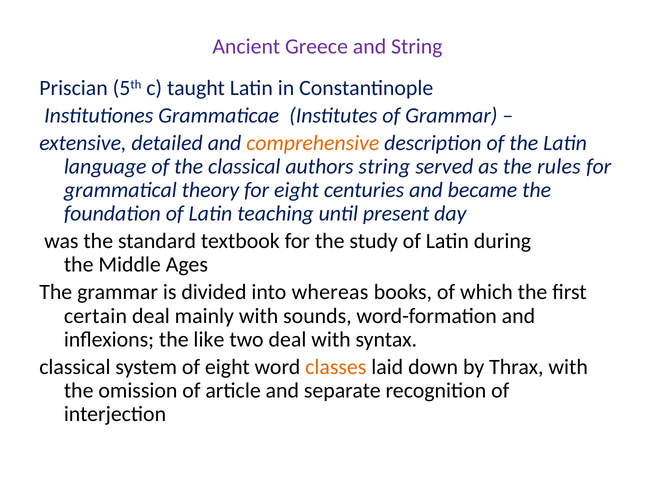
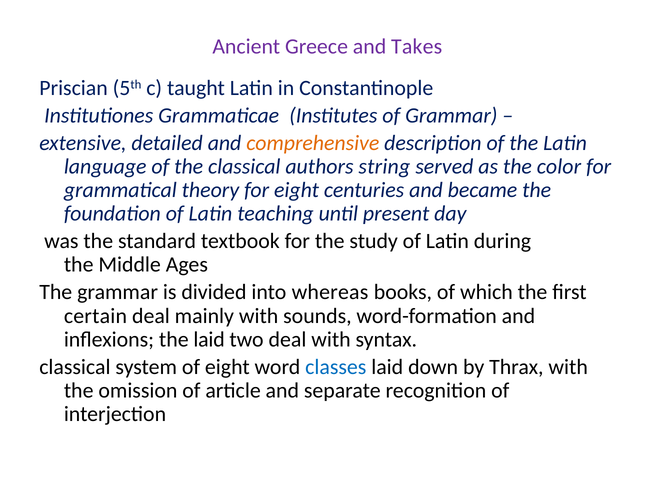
and String: String -> Takes (417, 46)
rules: rules -> color (559, 167)
the like: like -> laid (209, 340)
classes colour: orange -> blue (336, 367)
